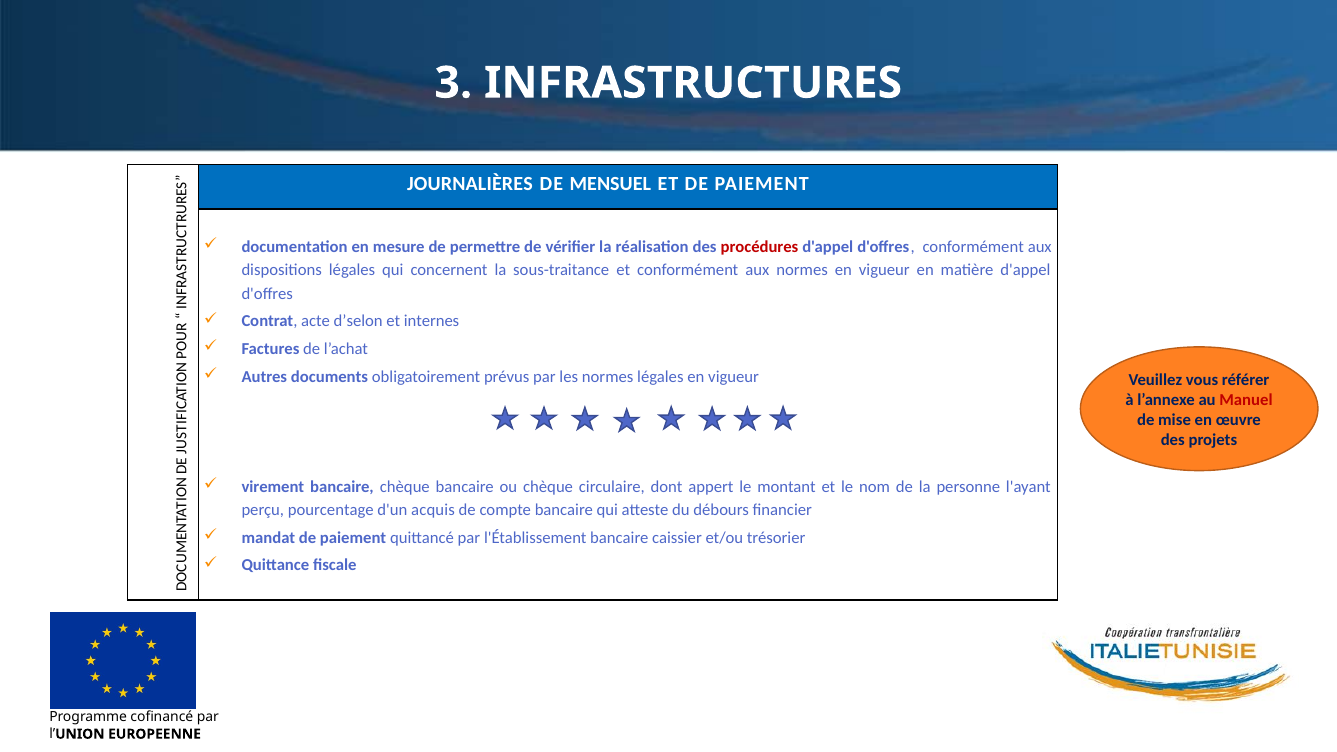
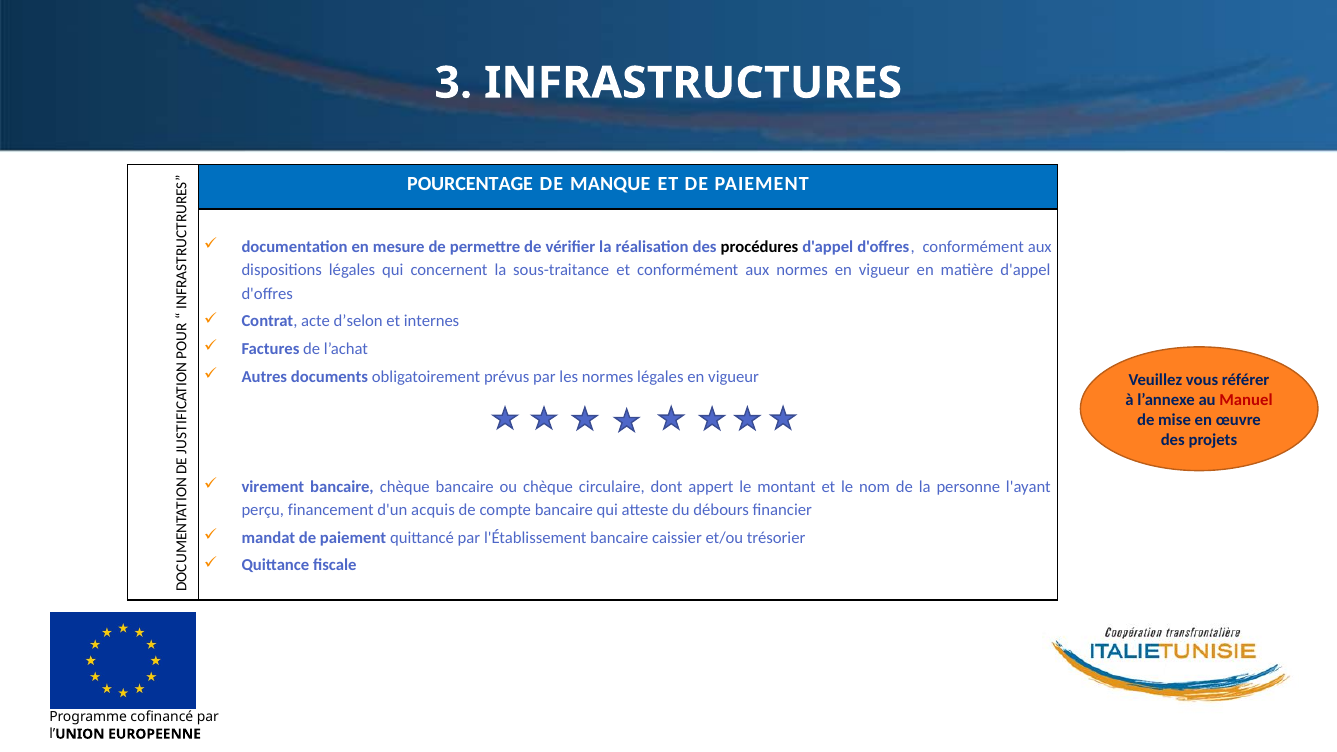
JOURNALIÈRES: JOURNALIÈRES -> POURCENTAGE (470, 184)
MENSUEL: MENSUEL -> MANQUE (610, 184)
procédures colour: red -> black (759, 247)
pourcentage: pourcentage -> financement (331, 510)
